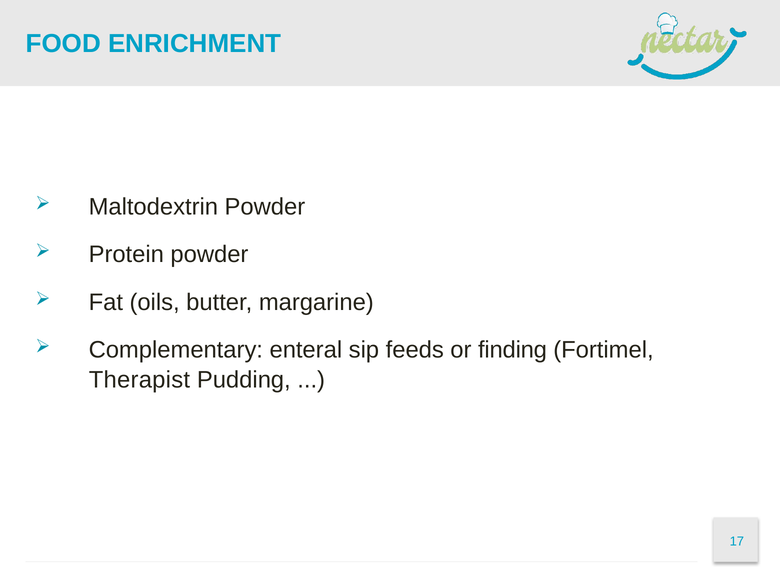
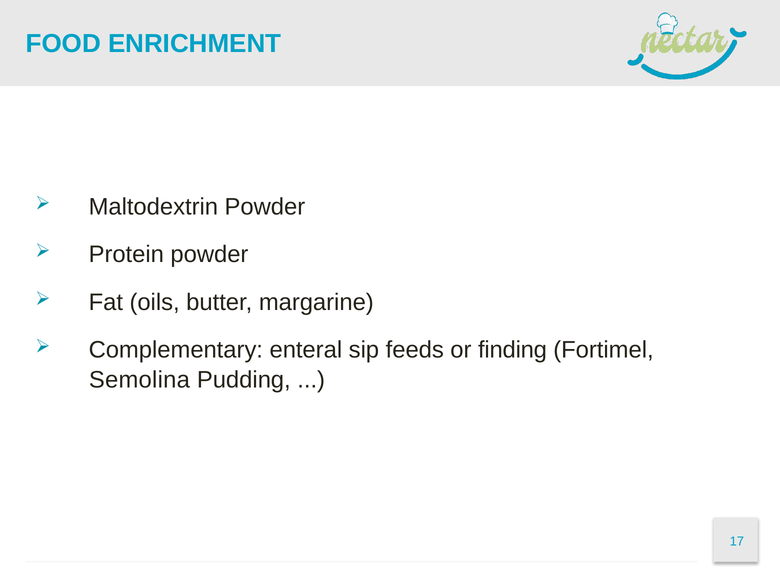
Therapist: Therapist -> Semolina (139, 380)
